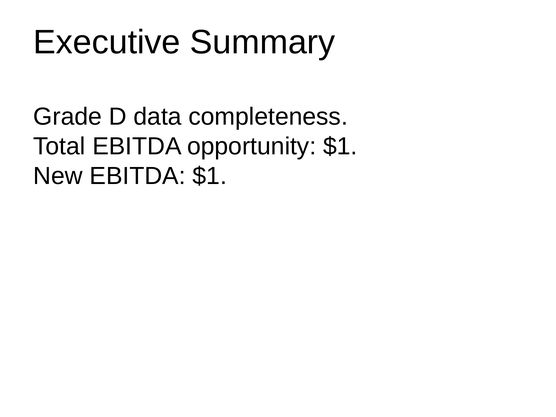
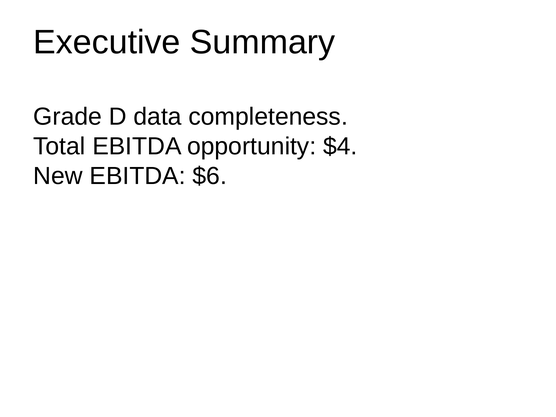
opportunity $1: $1 -> $4 (340, 146)
EBITDA $1: $1 -> $6 (210, 176)
